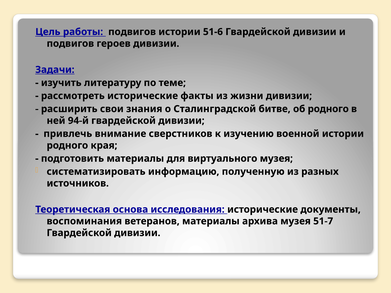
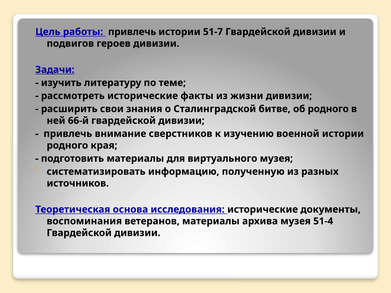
работы подвигов: подвигов -> привлечь (132, 32)
51-6: 51-6 -> 51-7 (213, 32)
94-й: 94-й -> 66-й (78, 121)
51-7: 51-7 -> 51-4 (323, 221)
